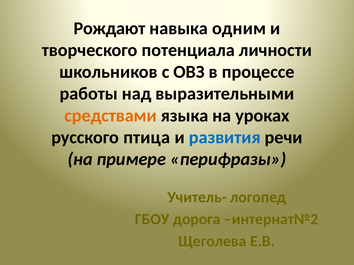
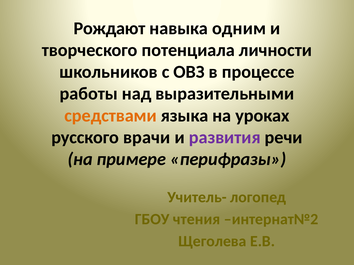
птица: птица -> врачи (147, 138)
развития colour: blue -> purple (225, 138)
дорога: дорога -> чтения (197, 220)
